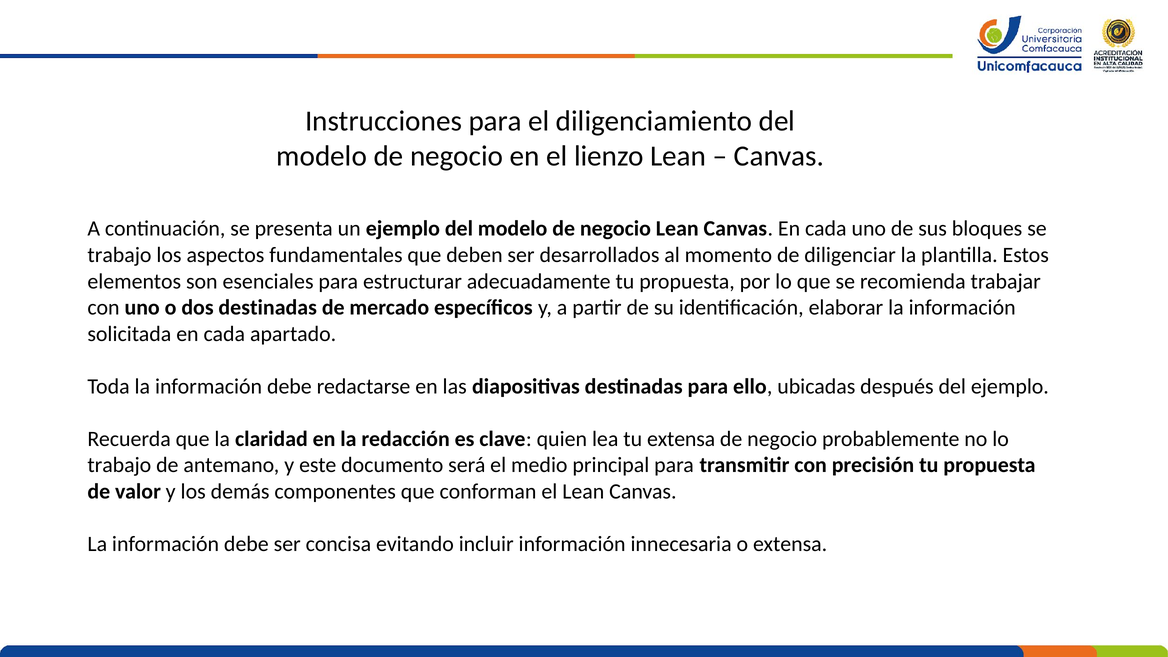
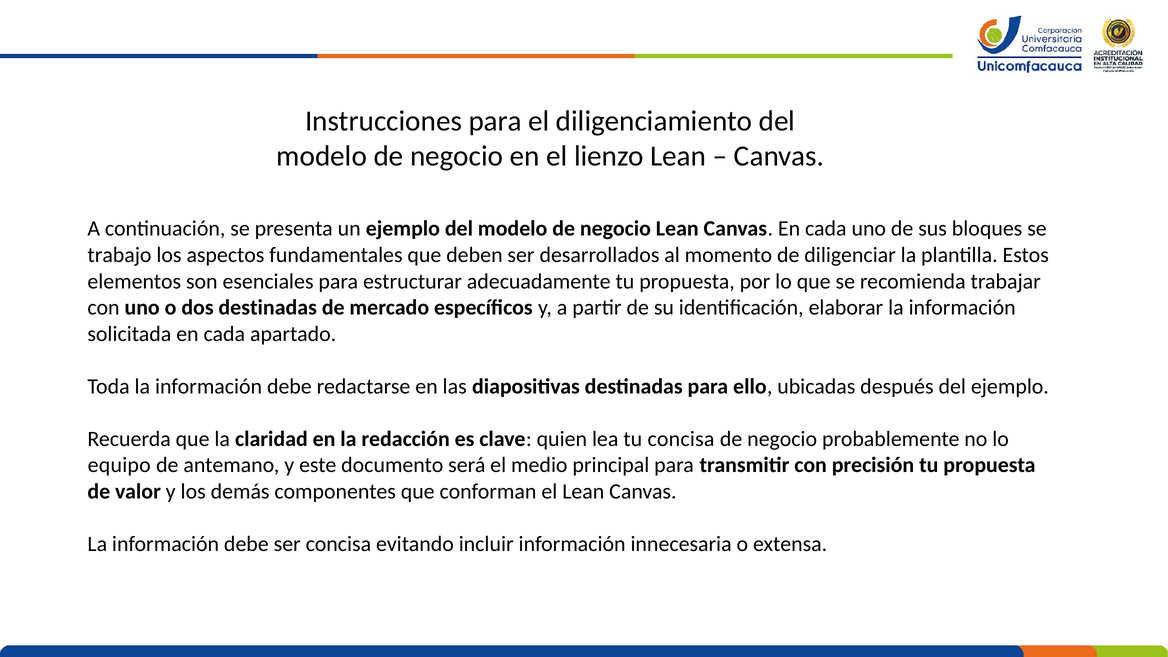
tu extensa: extensa -> concisa (681, 439)
trabajo: trabajo -> equipo (119, 465)
